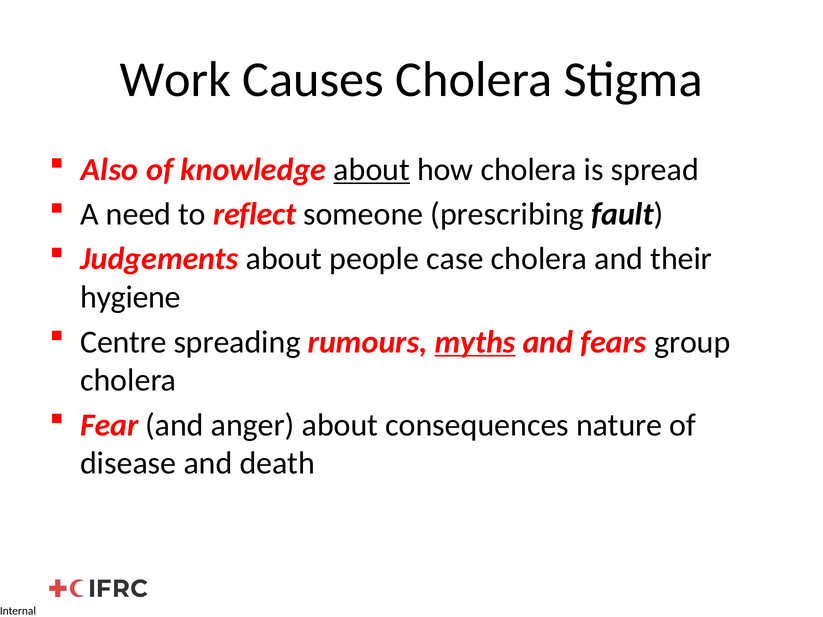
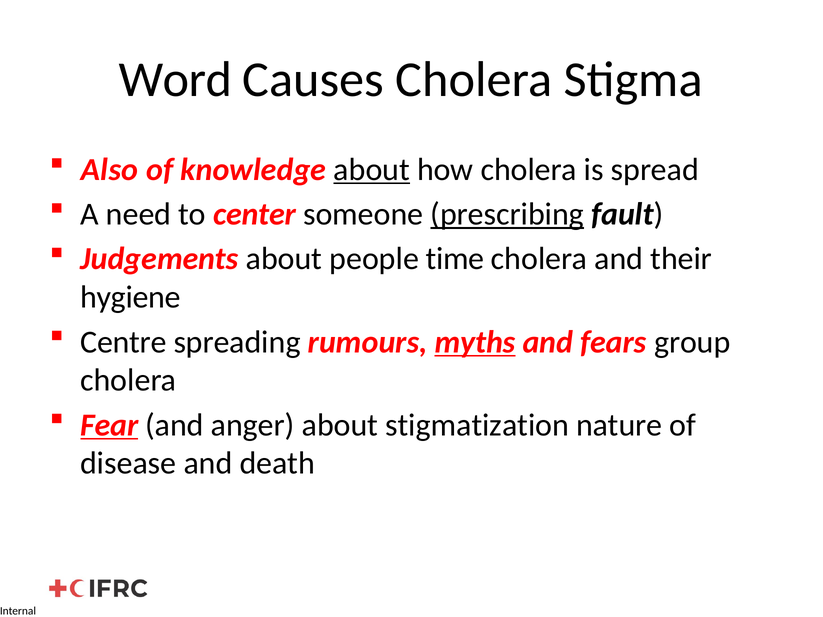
Work: Work -> Word (176, 80)
reflect: reflect -> center (255, 214)
prescribing underline: none -> present (507, 214)
case: case -> time (455, 259)
Fear underline: none -> present (109, 425)
consequences: consequences -> stigmatization (477, 425)
